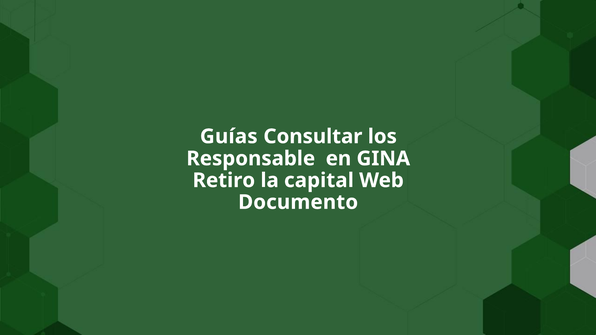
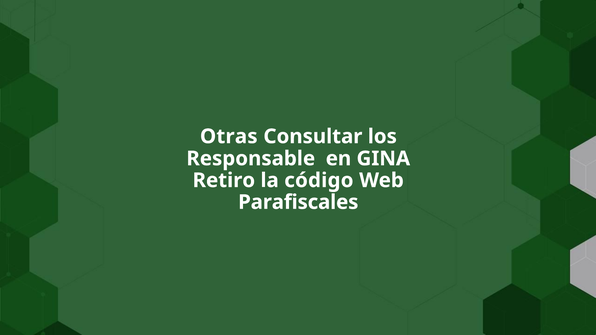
Guías: Guías -> Otras (229, 137)
capital: capital -> código (319, 180)
Documento: Documento -> Parafiscales (298, 202)
